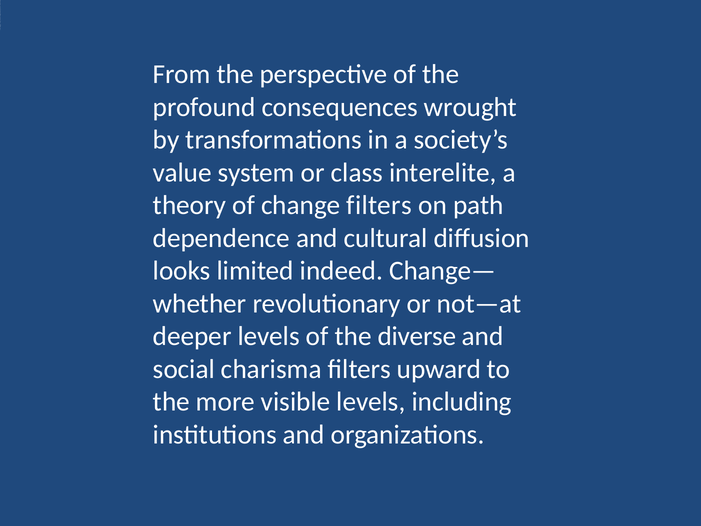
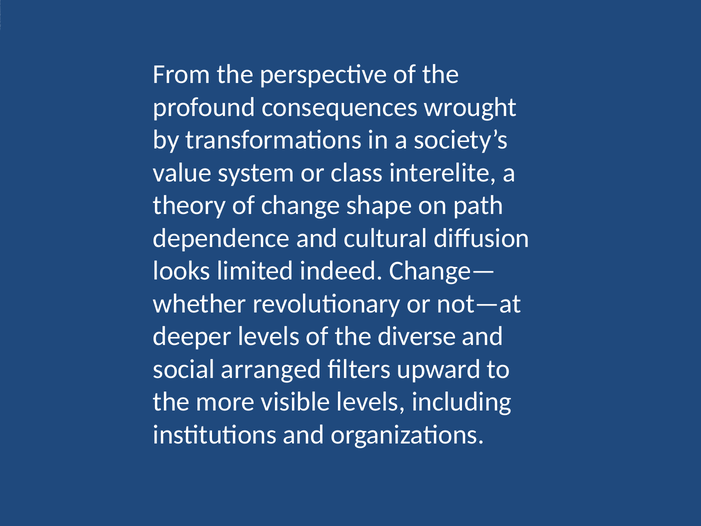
change filters: filters -> shape (379, 205)
charisma: charisma -> arranged (271, 369)
